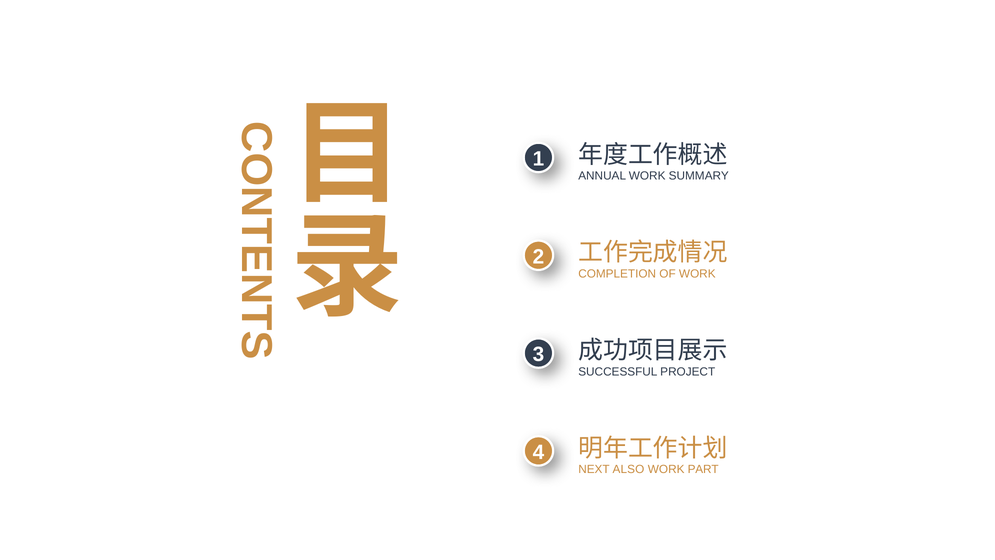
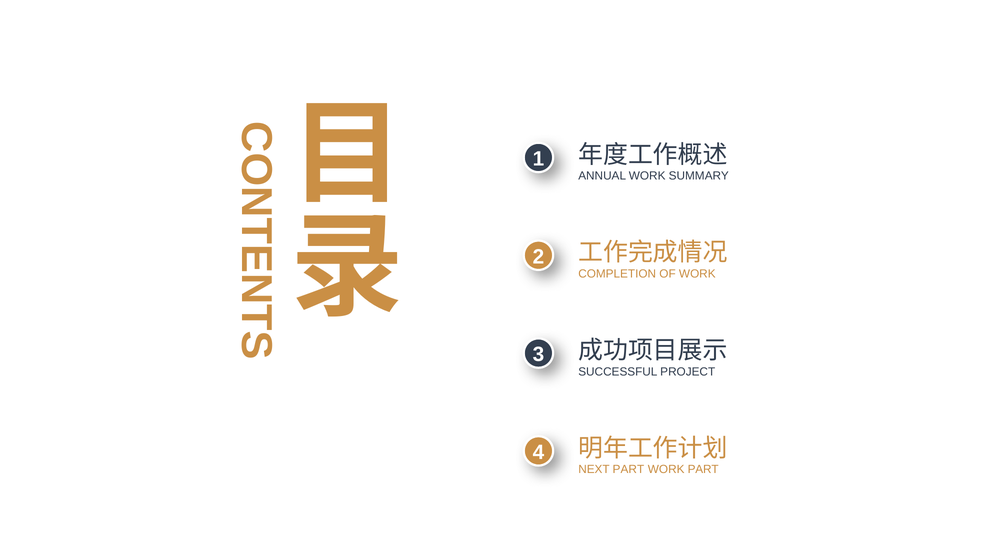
NEXT ALSO: ALSO -> PART (628, 469)
